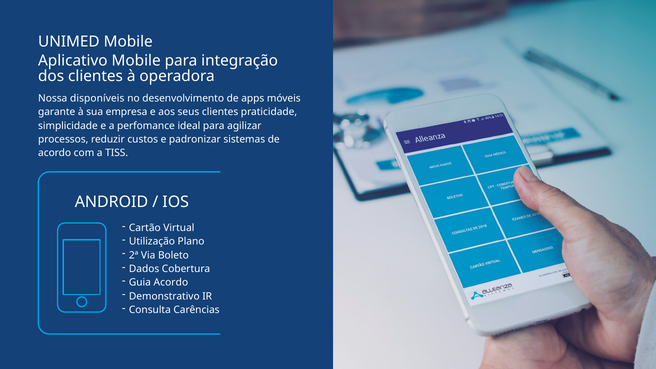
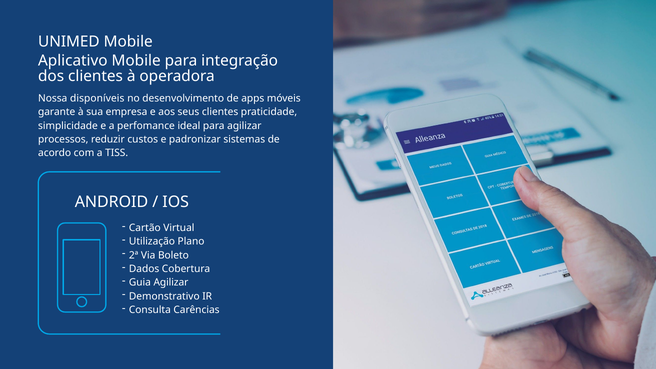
Guia Acordo: Acordo -> Agilizar (171, 283)
